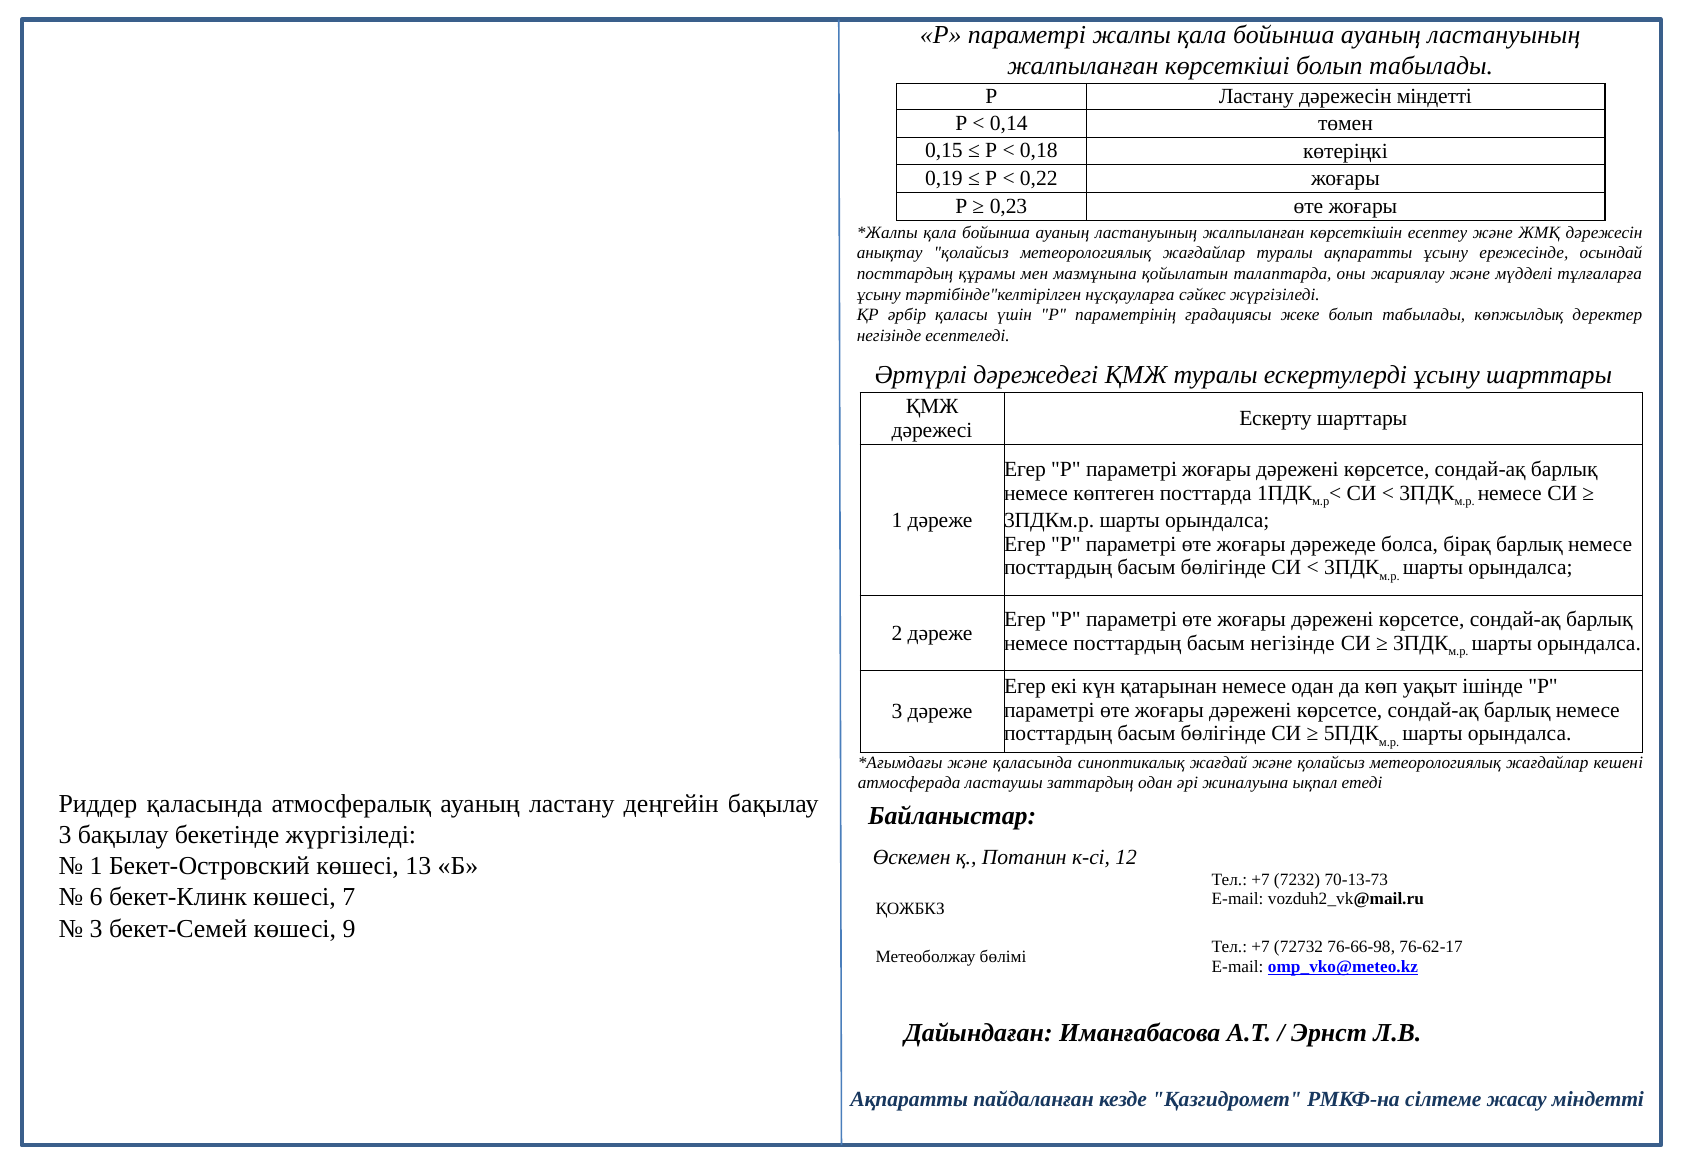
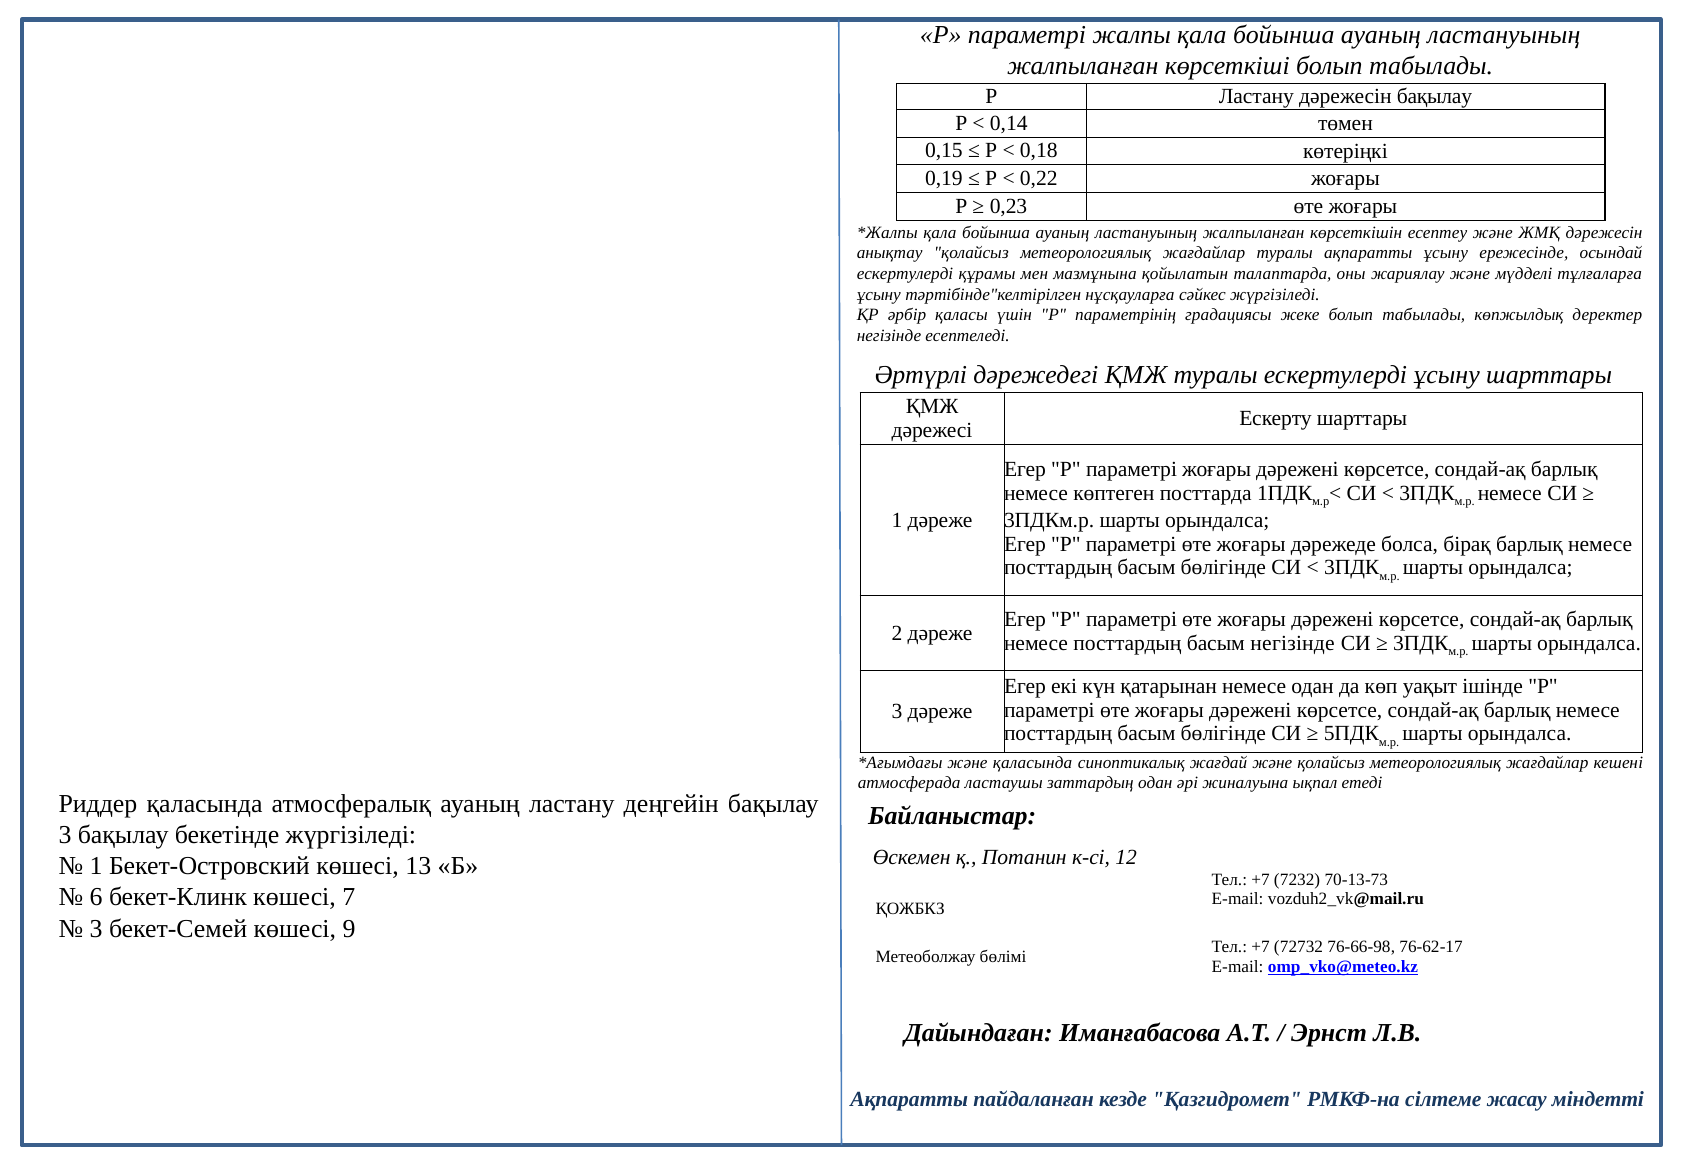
дәрежесін міндетті: міндетті -> бақылау (1434, 96)
посттардың: посттардың -> ескертулерді (905, 274)
